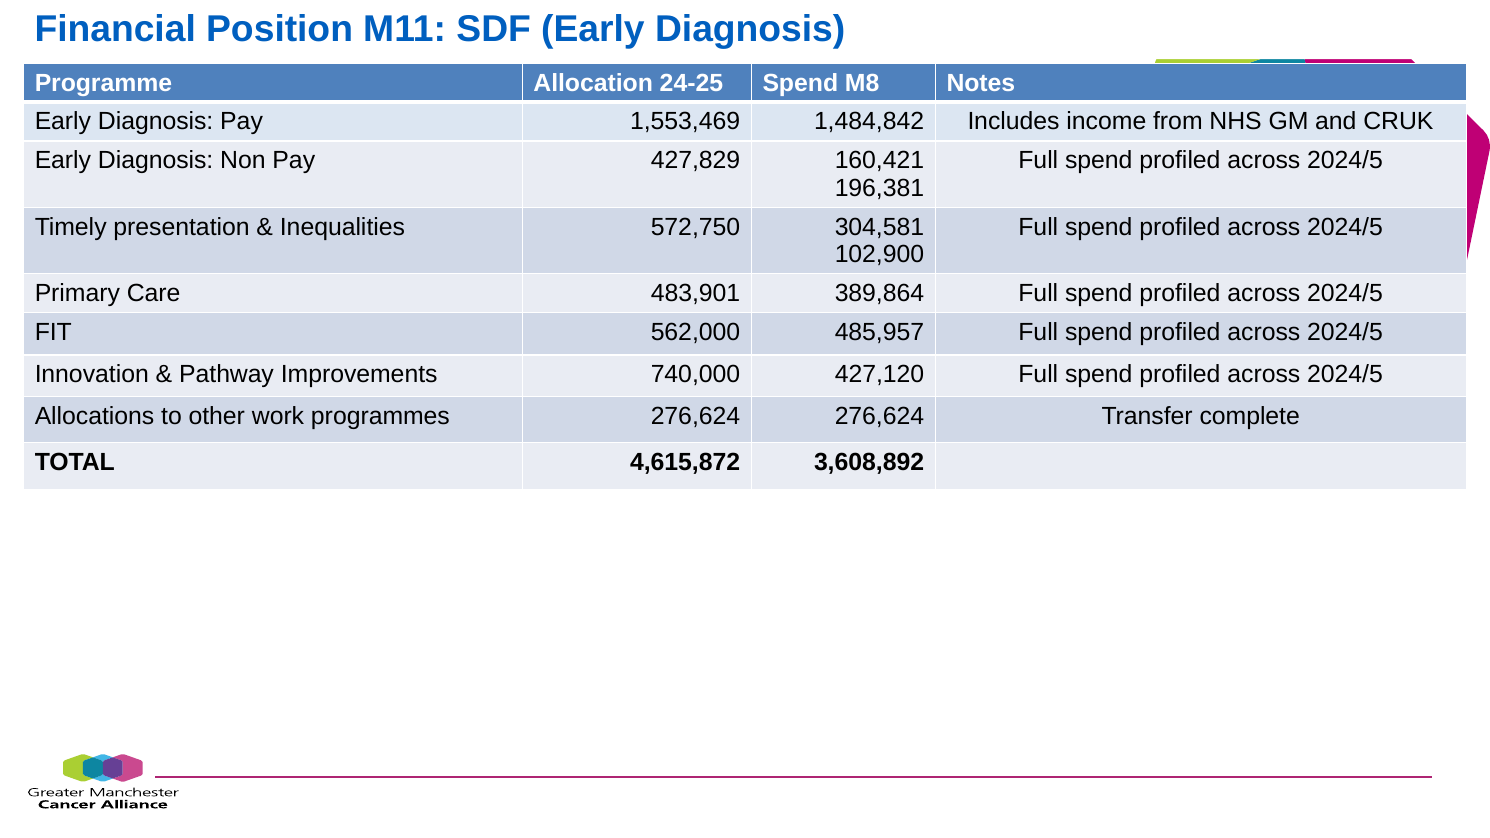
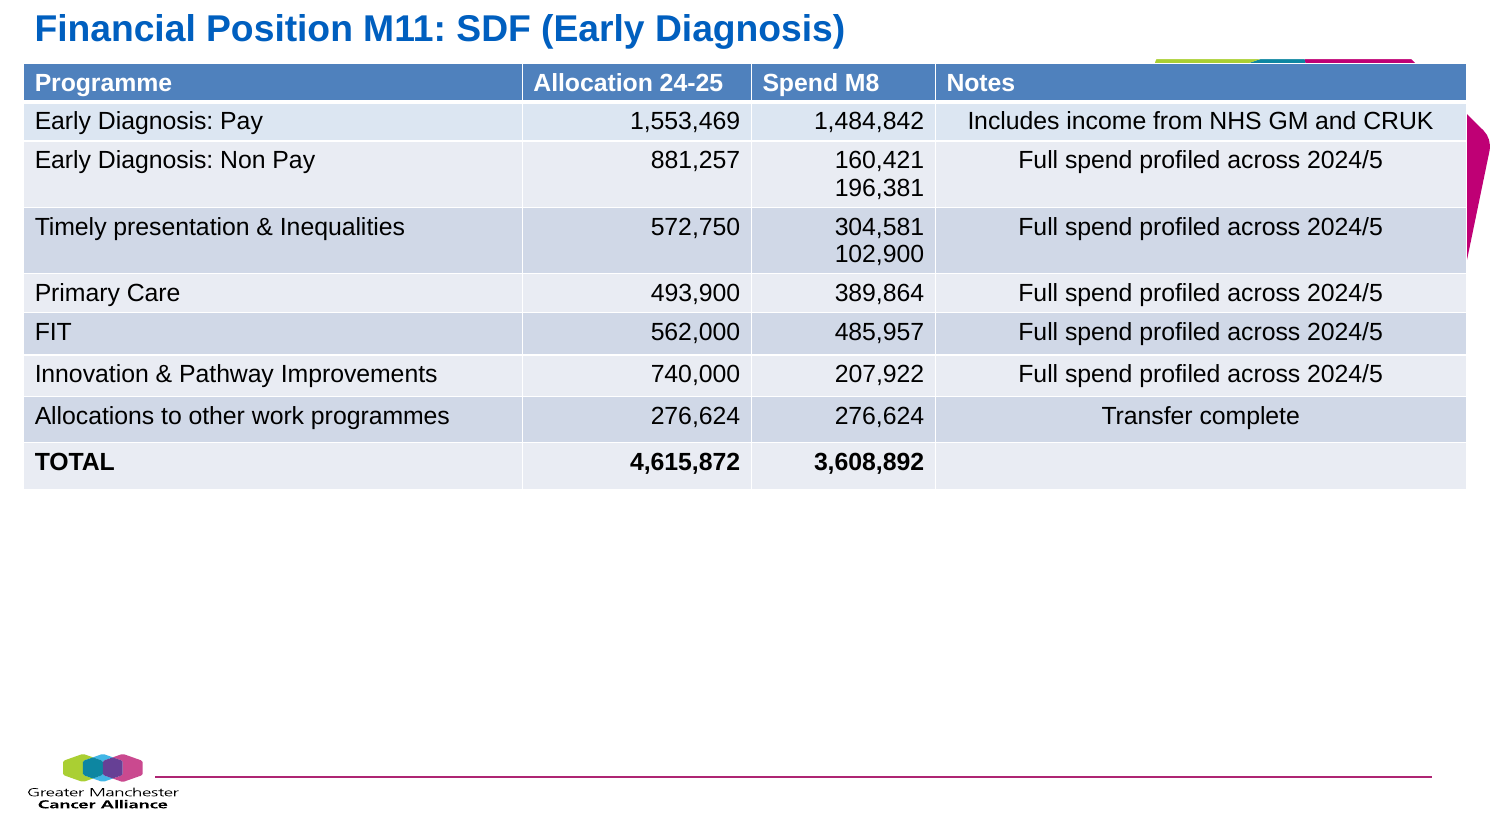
427,829: 427,829 -> 881,257 (696, 161)
483,901: 483,901 -> 493,900 (696, 293)
427,120: 427,120 -> 207,922 (880, 375)
